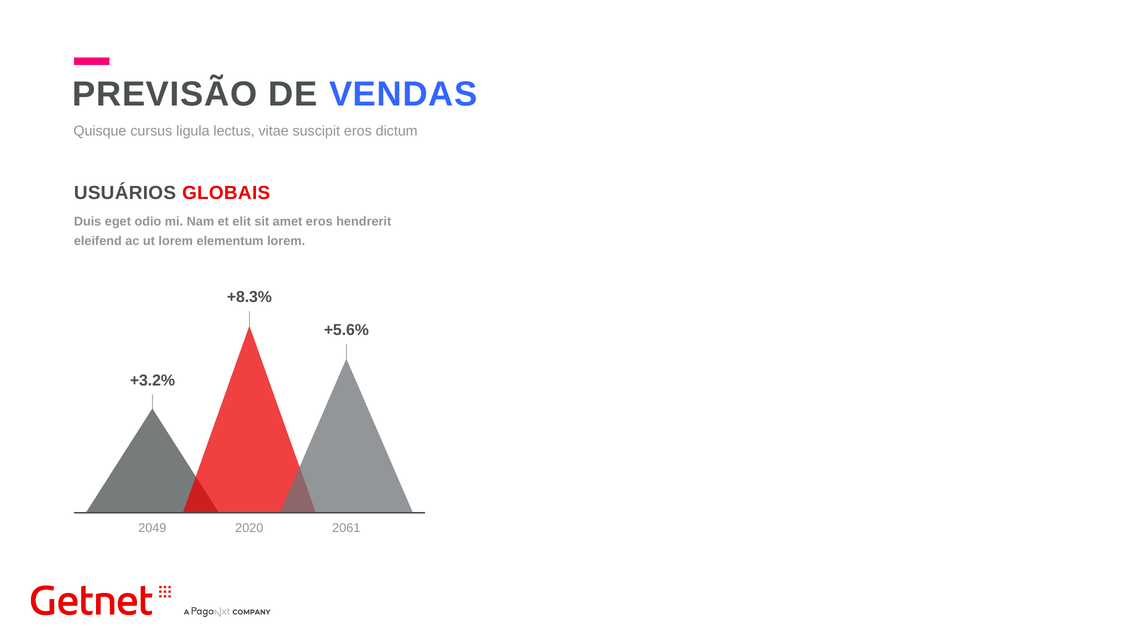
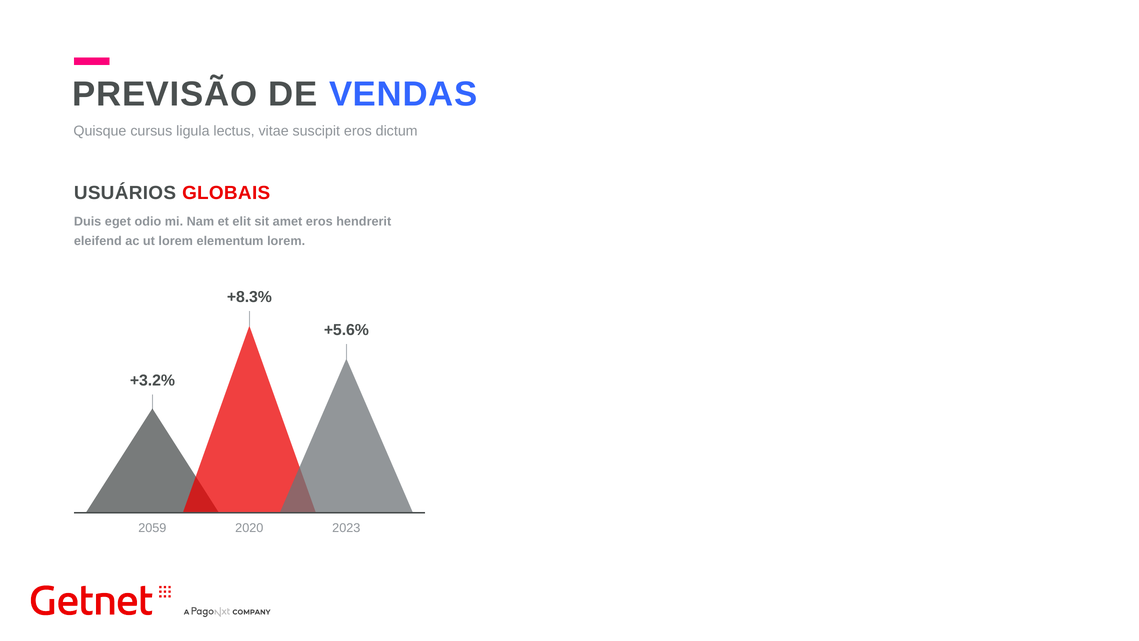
2049: 2049 -> 2059 (152, 528)
2061: 2061 -> 2023 (346, 528)
